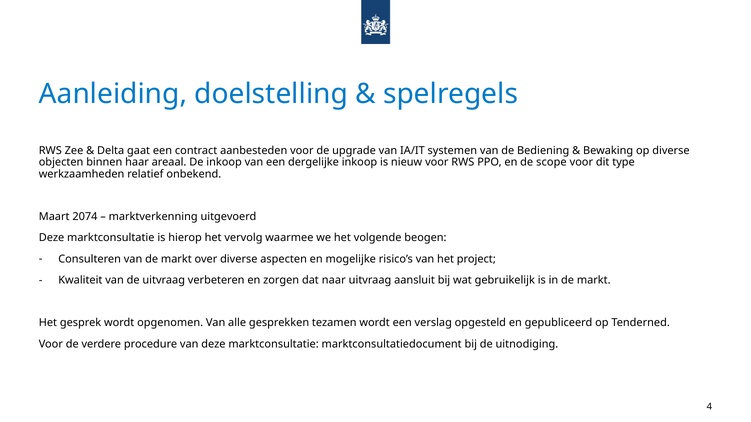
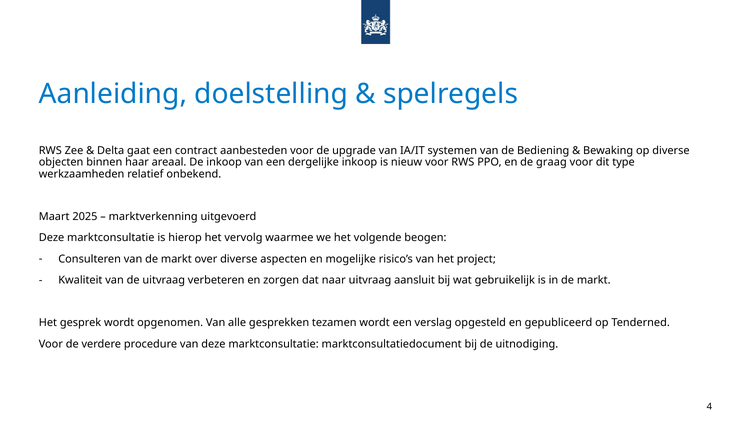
scope: scope -> graag (551, 163)
2074: 2074 -> 2025 (85, 217)
